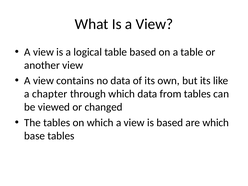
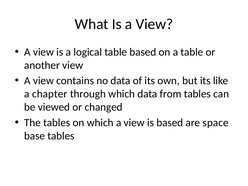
are which: which -> space (216, 123)
